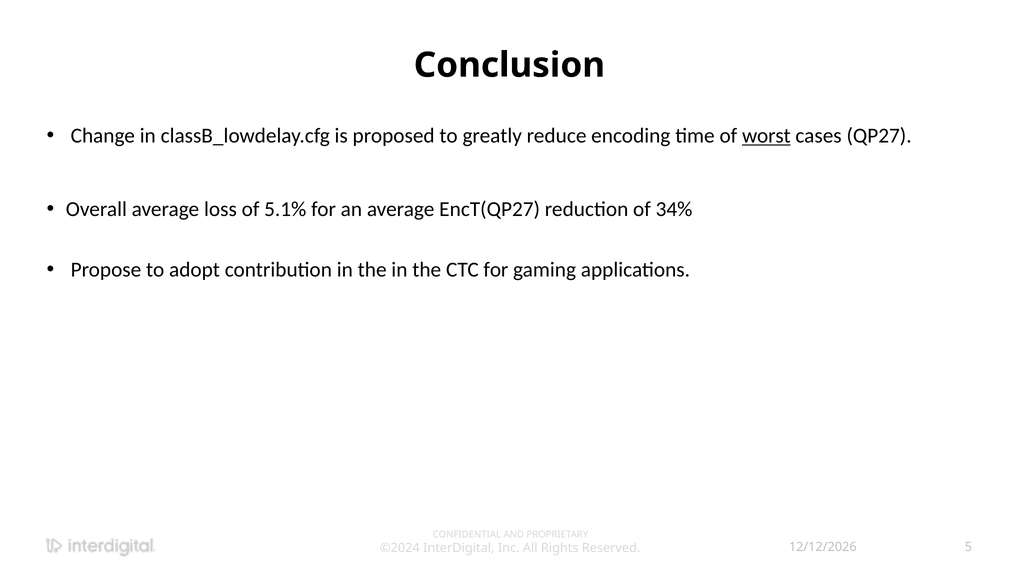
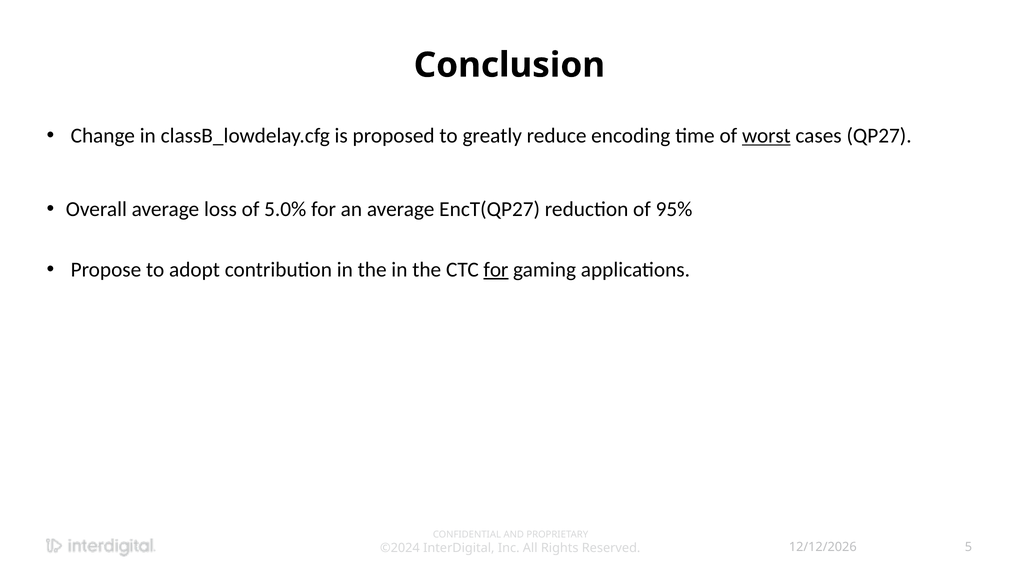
5.1%: 5.1% -> 5.0% (285, 209)
34%: 34% -> 95% (674, 209)
for underline: none -> present (496, 270)
